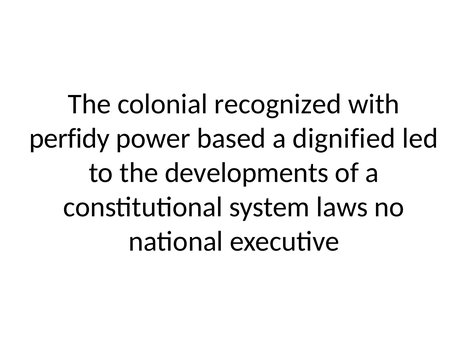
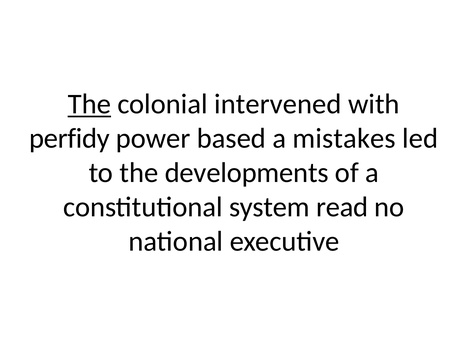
The underline: none -> present (89, 104)
recognized: recognized -> intervened (278, 104)
dignified: dignified -> mistakes (344, 139)
laws: laws -> read (342, 207)
